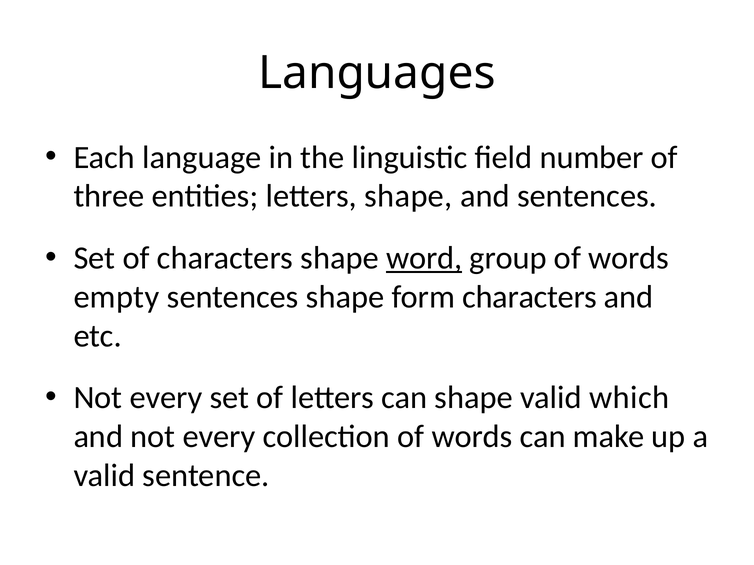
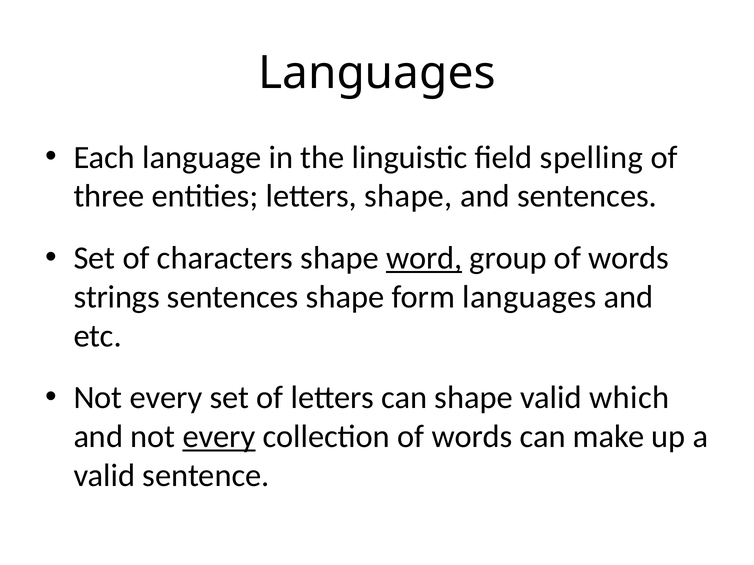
number: number -> spelling (591, 157)
empty: empty -> strings (117, 297)
form characters: characters -> languages (529, 297)
every underline: none -> present (219, 437)
